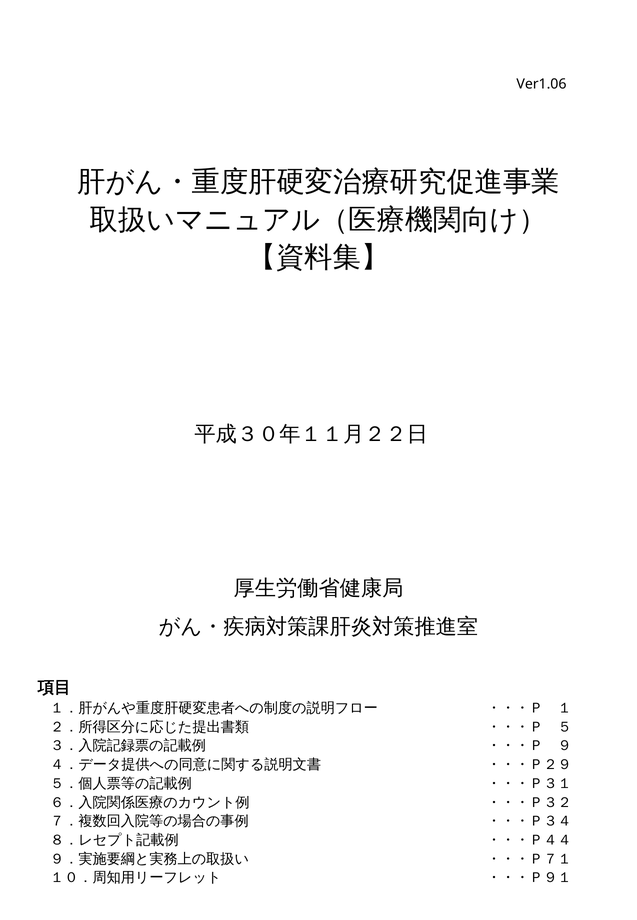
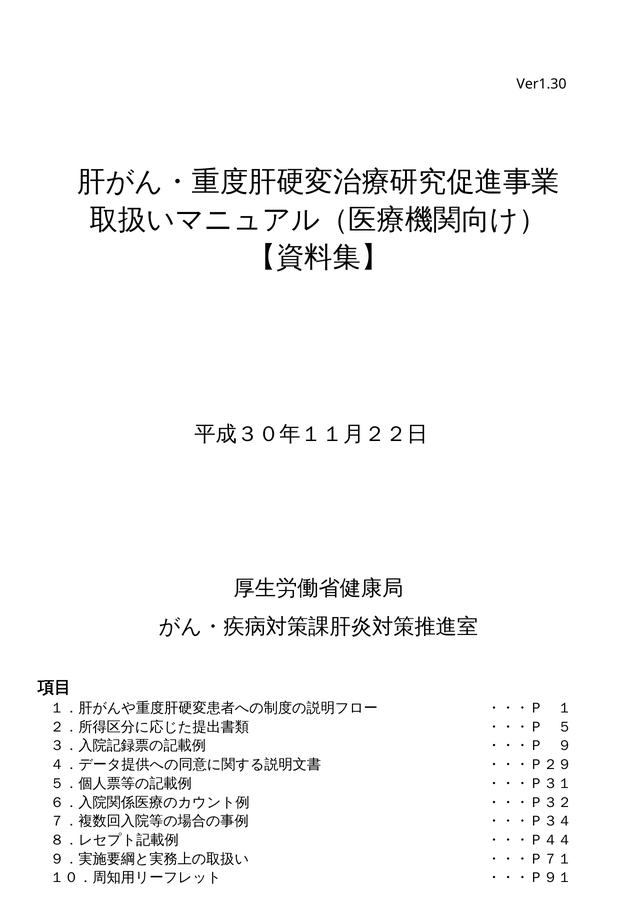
Ver1.06: Ver1.06 -> Ver1.30 (541, 84)
